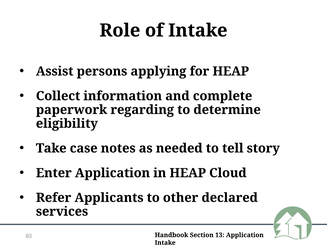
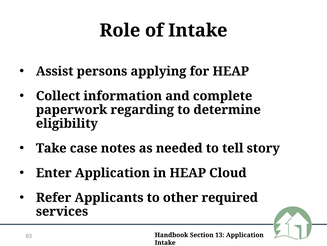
declared: declared -> required (230, 197)
